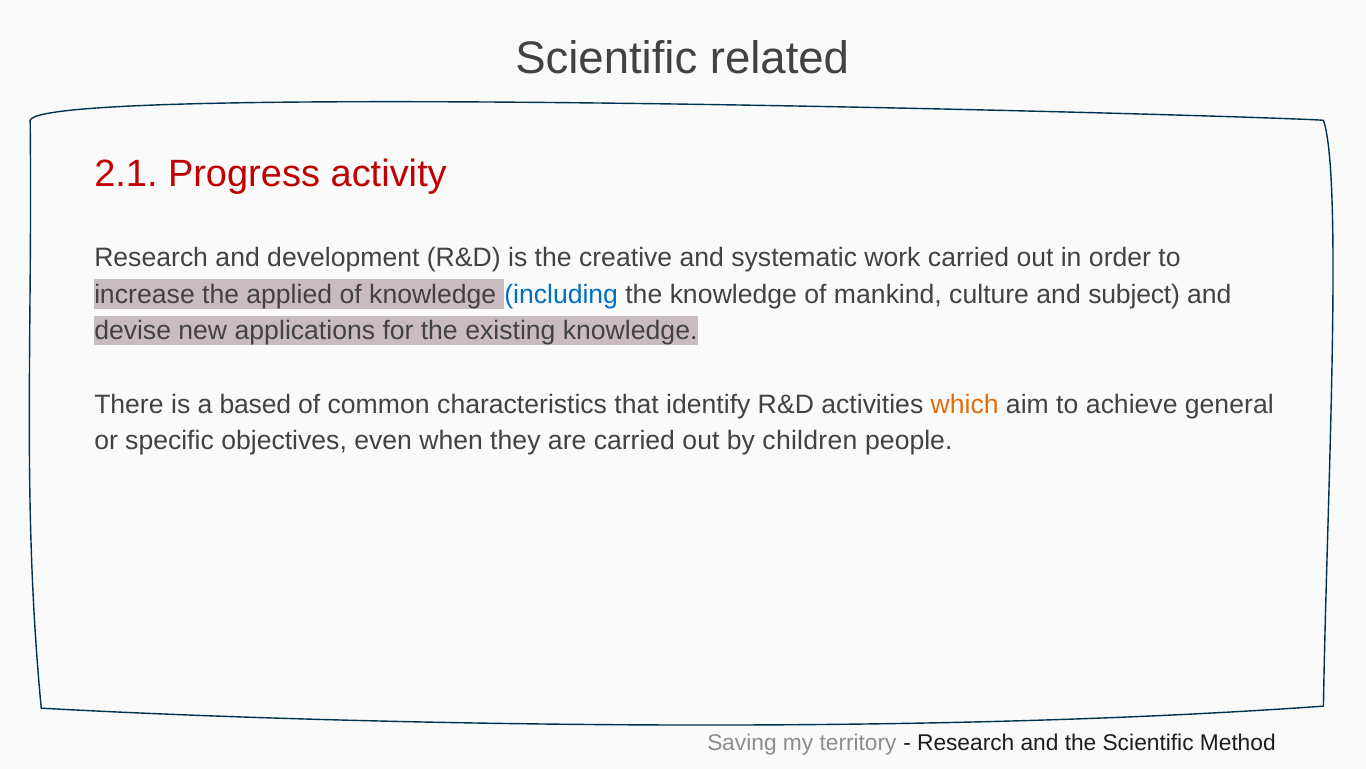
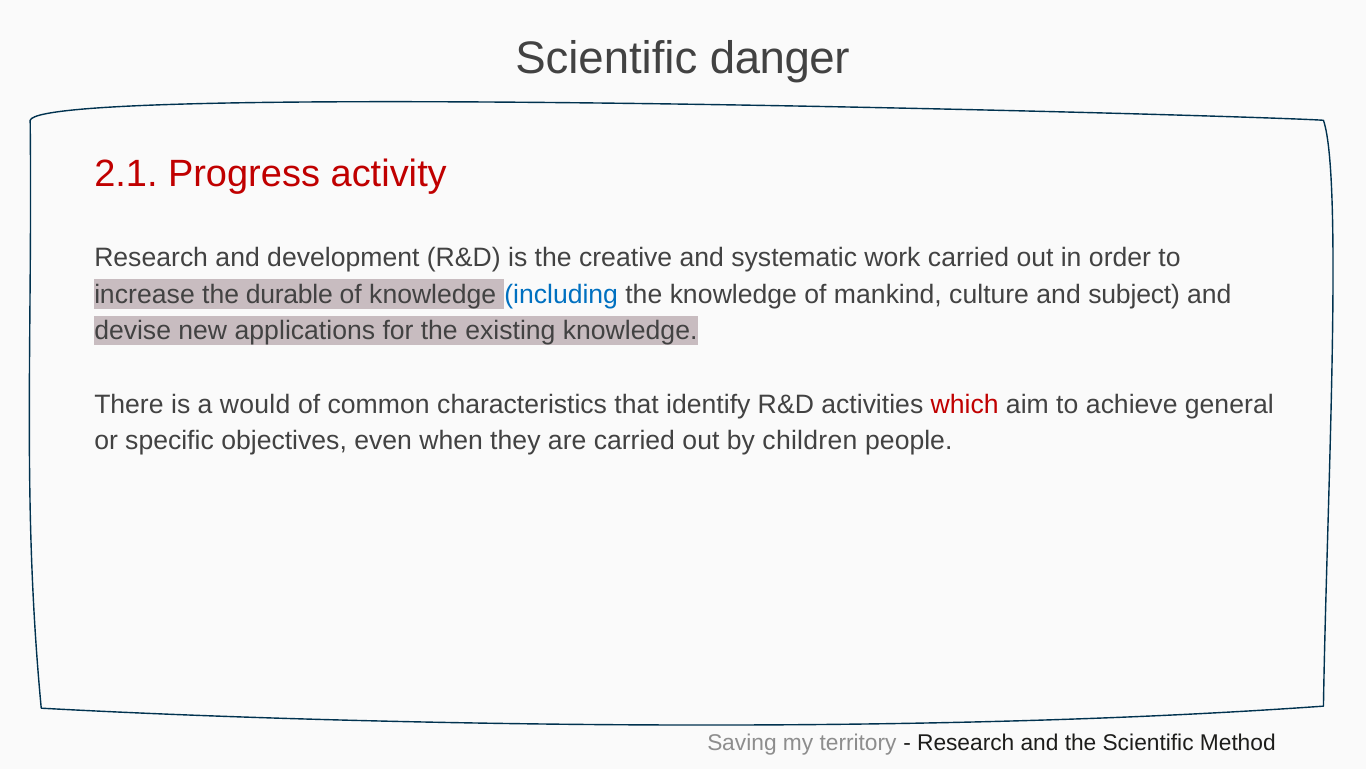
related: related -> danger (780, 59)
applied: applied -> durable (289, 294)
based: based -> would (255, 404)
which colour: orange -> red (965, 404)
